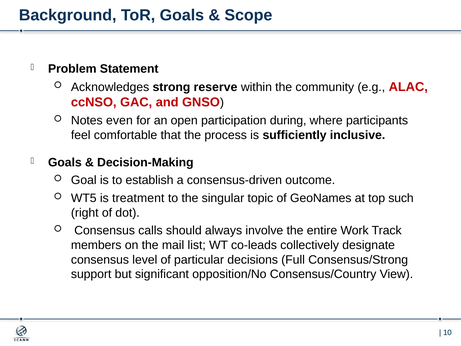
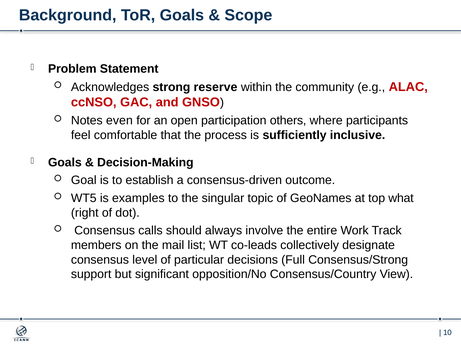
during: during -> others (288, 120)
treatment: treatment -> examples (138, 198)
such: such -> what (401, 198)
